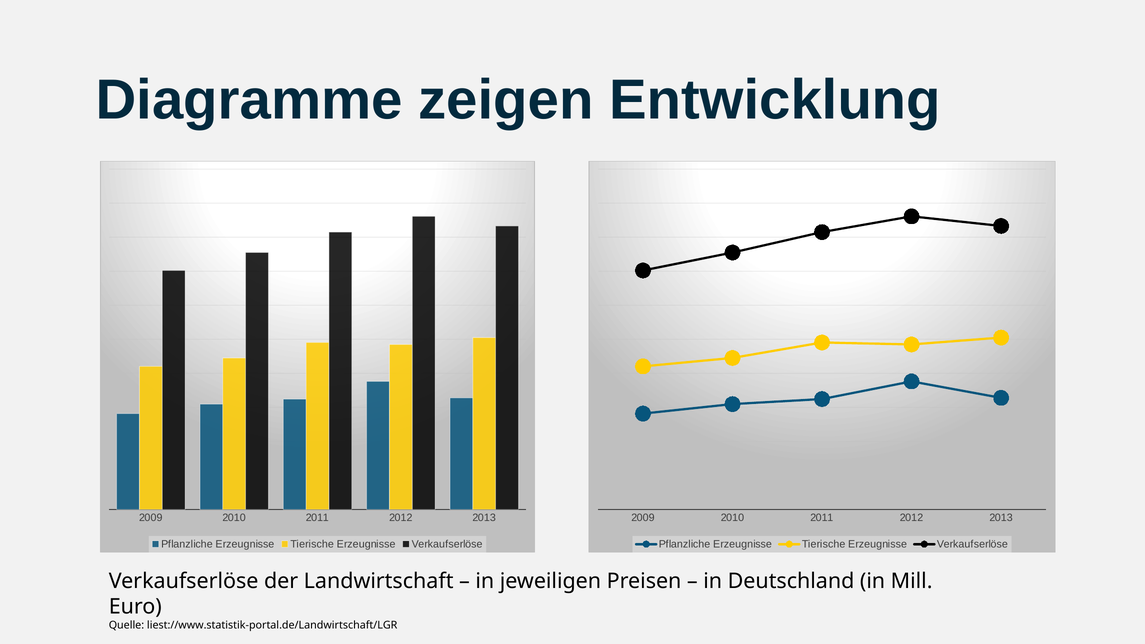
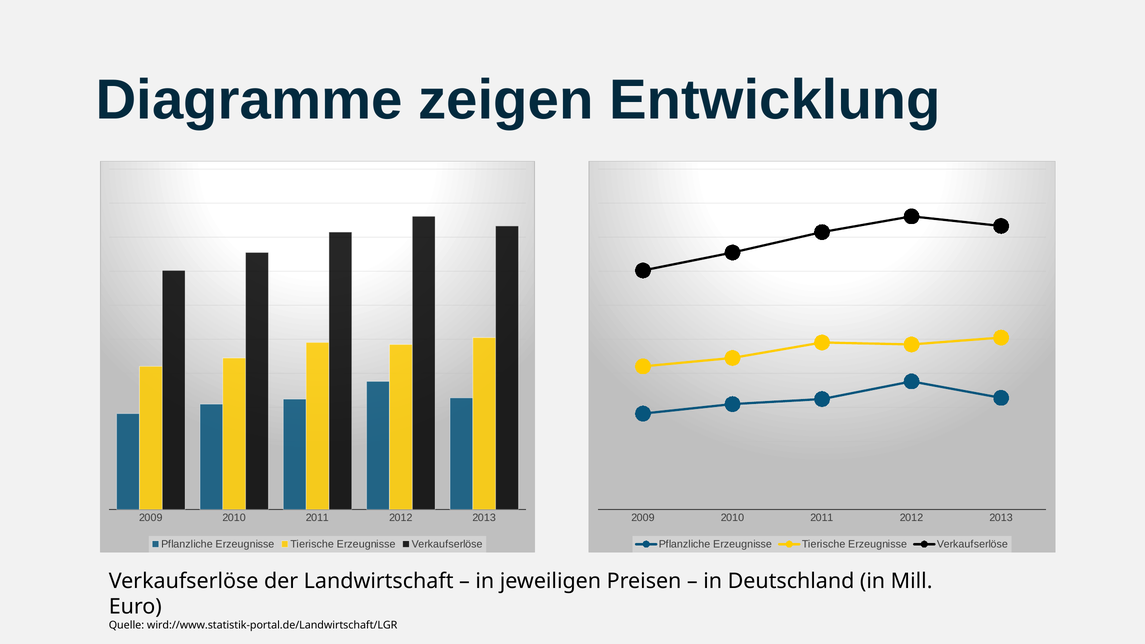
liest://www.statistik-portal.de/Landwirtschaft/LGR: liest://www.statistik-portal.de/Landwirtschaft/LGR -> wird://www.statistik-portal.de/Landwirtschaft/LGR (272, 625)
